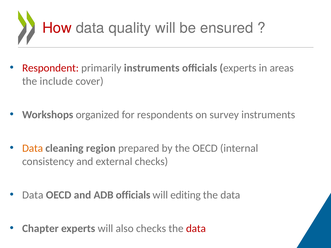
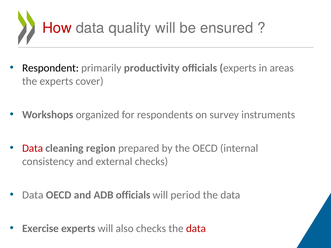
Respondent colour: red -> black (50, 68)
primarily instruments: instruments -> productivity (152, 68)
the include: include -> experts (56, 81)
Data colour: orange -> red (33, 148)
editing: editing -> period (185, 195)
Chapter: Chapter -> Exercise (40, 229)
